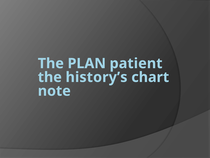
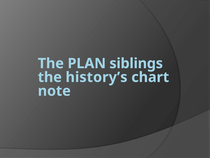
patient: patient -> siblings (136, 63)
